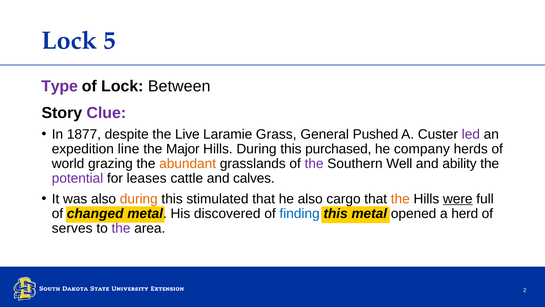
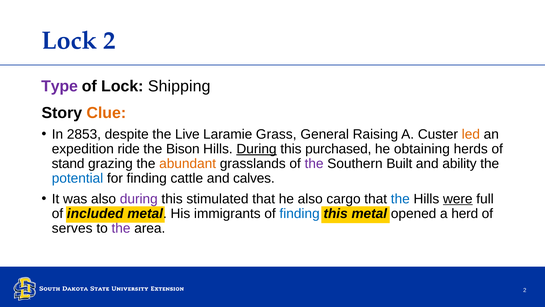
Lock 5: 5 -> 2 (110, 40)
Between: Between -> Shipping (179, 86)
Clue colour: purple -> orange (106, 113)
1877: 1877 -> 2853 (84, 134)
Pushed: Pushed -> Raising (375, 134)
led colour: purple -> orange (471, 134)
line: line -> ride (129, 149)
Major: Major -> Bison (183, 149)
During underline: none -> present (257, 149)
company: company -> obtaining (422, 149)
world: world -> stand (68, 163)
Well: Well -> Built (399, 163)
potential colour: purple -> blue (77, 178)
for leases: leases -> finding (147, 178)
during colour: orange -> purple (139, 199)
the colour: orange -> blue (400, 199)
changed: changed -> included (95, 213)
discovered: discovered -> immigrants (227, 213)
